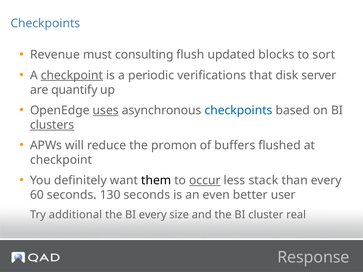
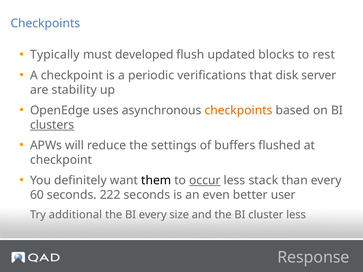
Revenue: Revenue -> Typically (55, 55)
consulting: consulting -> developed (144, 55)
sort: sort -> rest (324, 55)
checkpoint underline: present -> none (72, 75)
quantify: quantify -> stability (74, 90)
uses underline: present -> none (106, 110)
checkpoints colour: blue -> orange (239, 110)
promon: promon -> settings (174, 146)
130: 130 -> 222 (110, 195)
cluster real: real -> less (296, 215)
